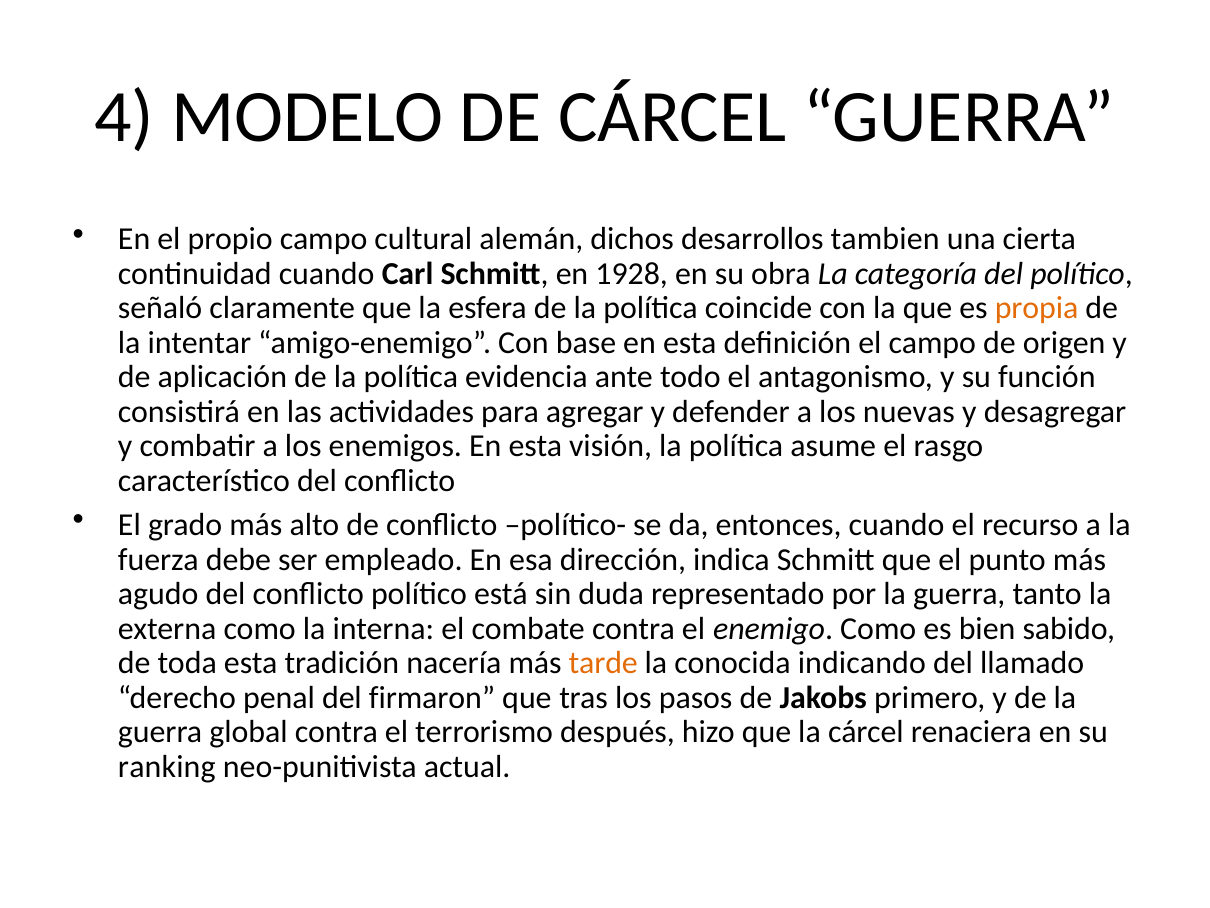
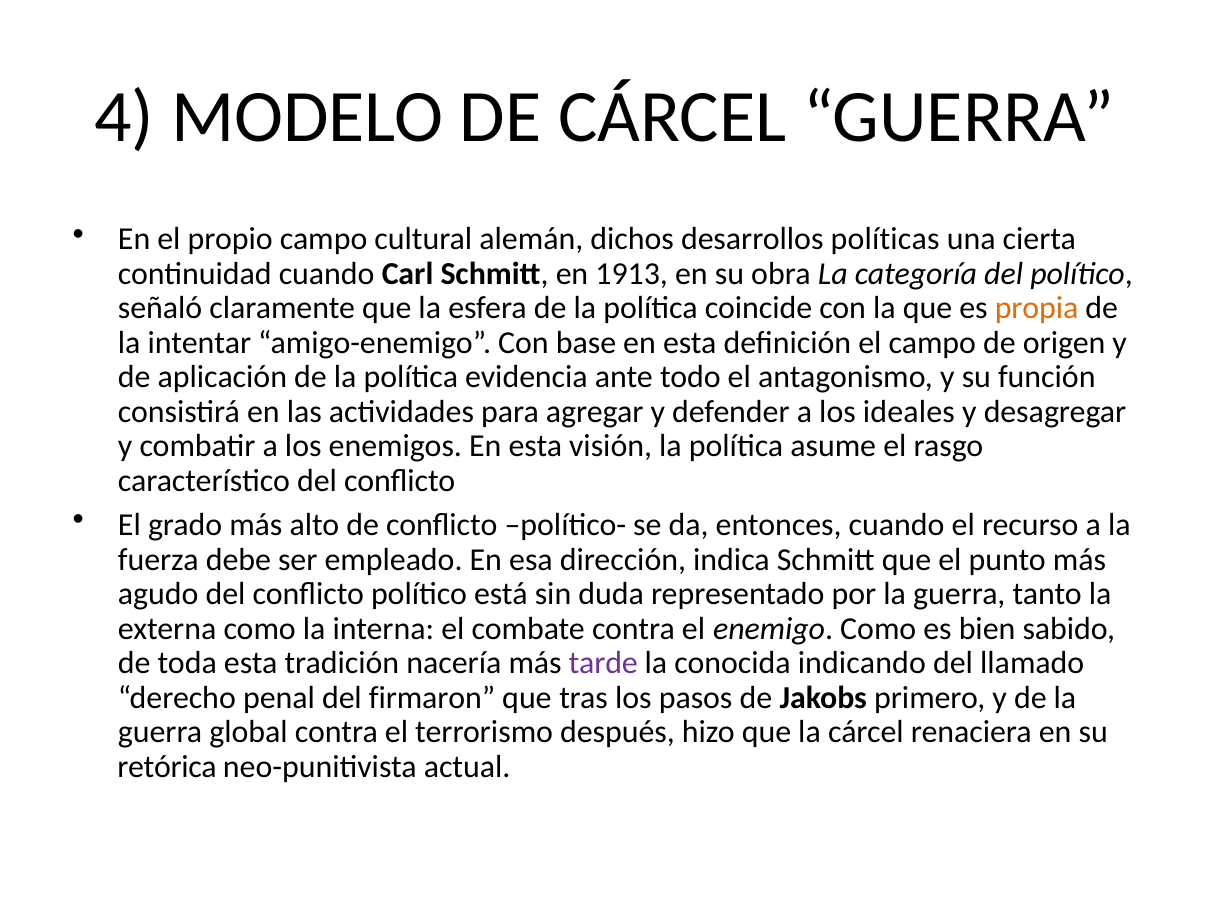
tambien: tambien -> políticas (885, 239)
1928: 1928 -> 1913 (632, 274)
nuevas: nuevas -> ideales (909, 412)
tarde colour: orange -> purple (603, 663)
ranking: ranking -> retórica (167, 766)
